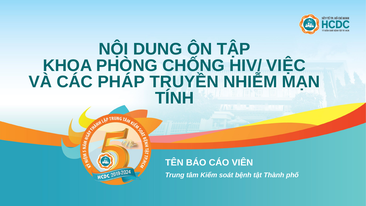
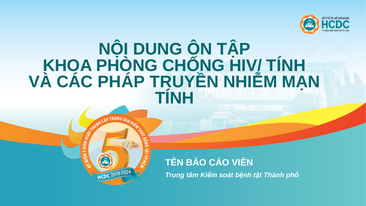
HIV/ VIỆC: VIỆC -> TÍNH (286, 65)
